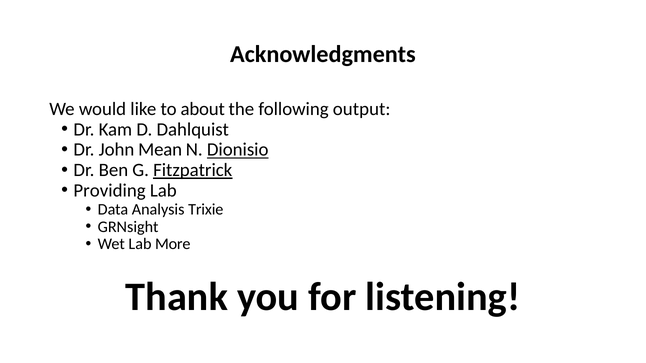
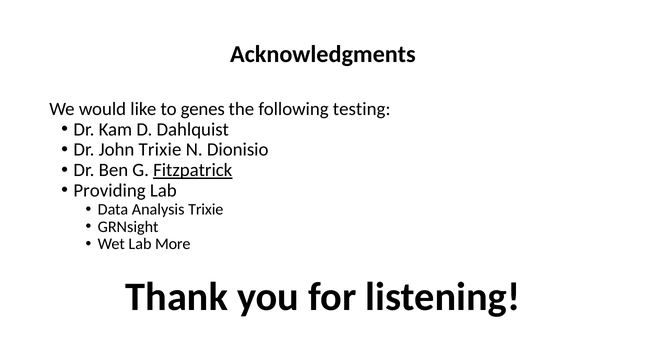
about: about -> genes (203, 109)
output: output -> testing (362, 109)
John Mean: Mean -> Trixie (160, 150)
Dionisio underline: present -> none (238, 150)
